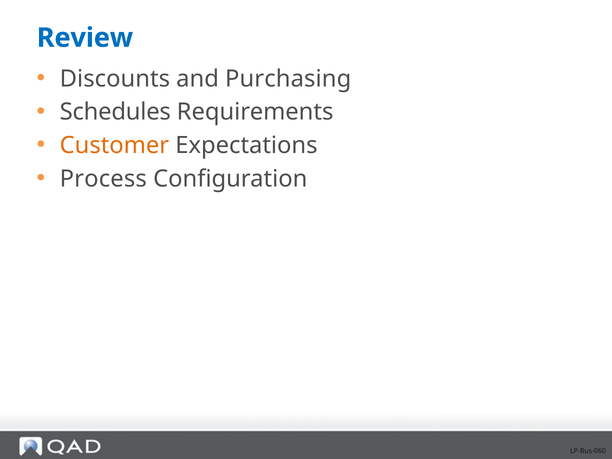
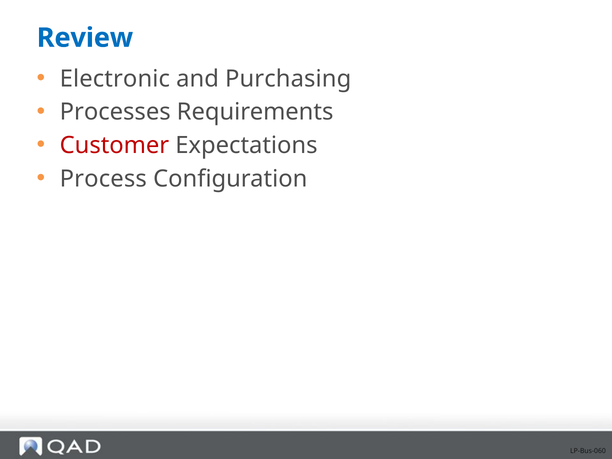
Discounts: Discounts -> Electronic (115, 79)
Schedules: Schedules -> Processes (115, 112)
Customer colour: orange -> red (114, 145)
